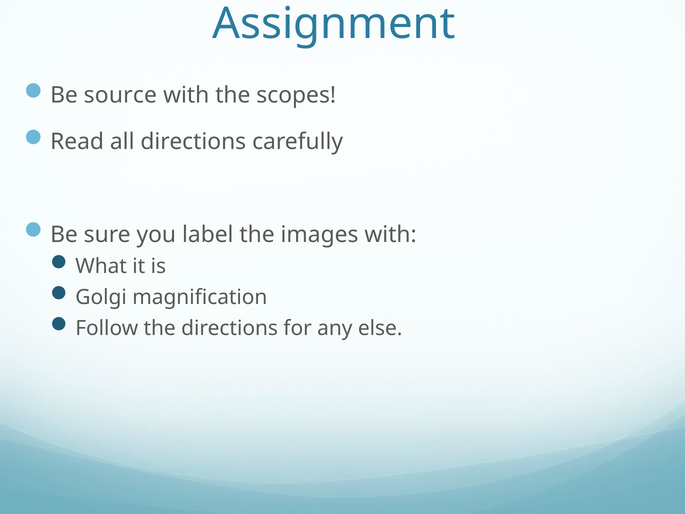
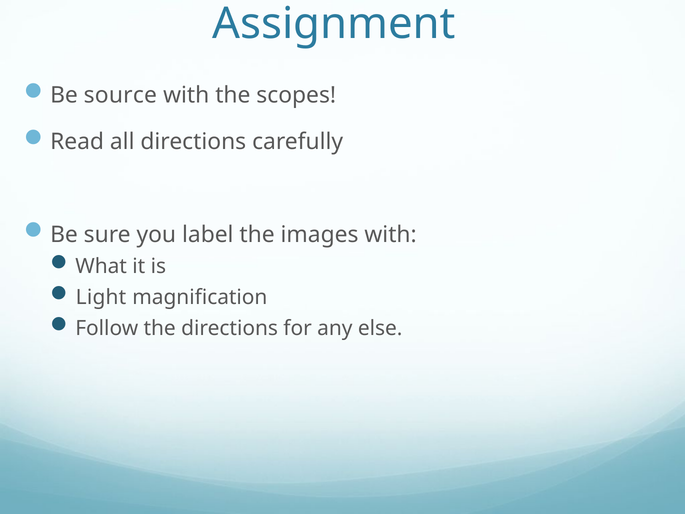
Golgi: Golgi -> Light (101, 297)
